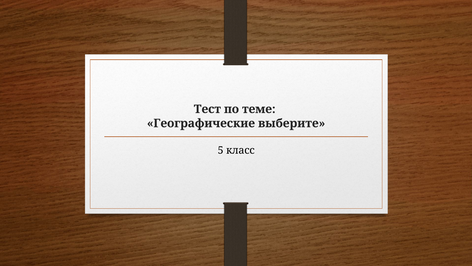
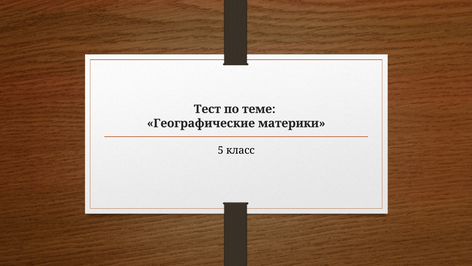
выберите: выберите -> материки (292, 123)
